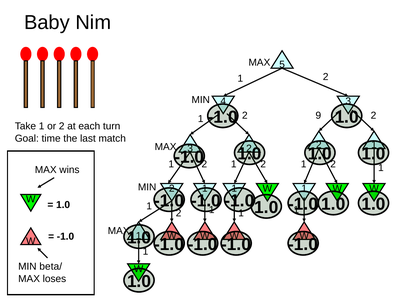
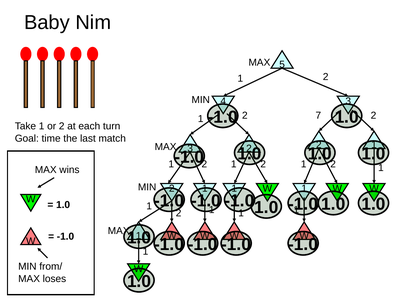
9: 9 -> 7 (318, 115)
beta/: beta/ -> from/ (51, 266)
